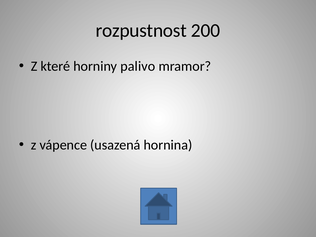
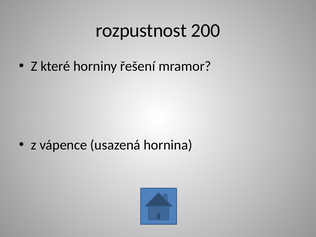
palivo: palivo -> řešení (138, 66)
